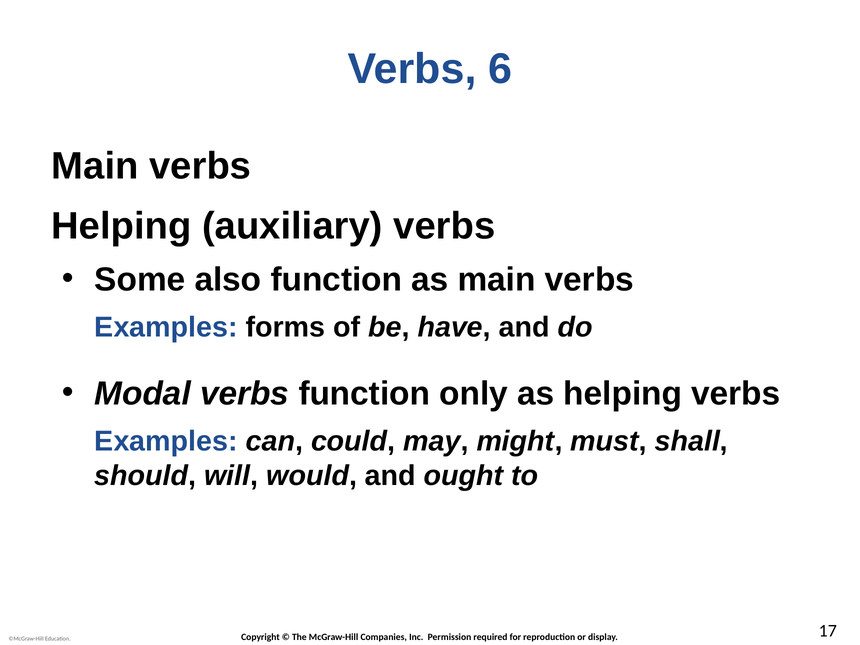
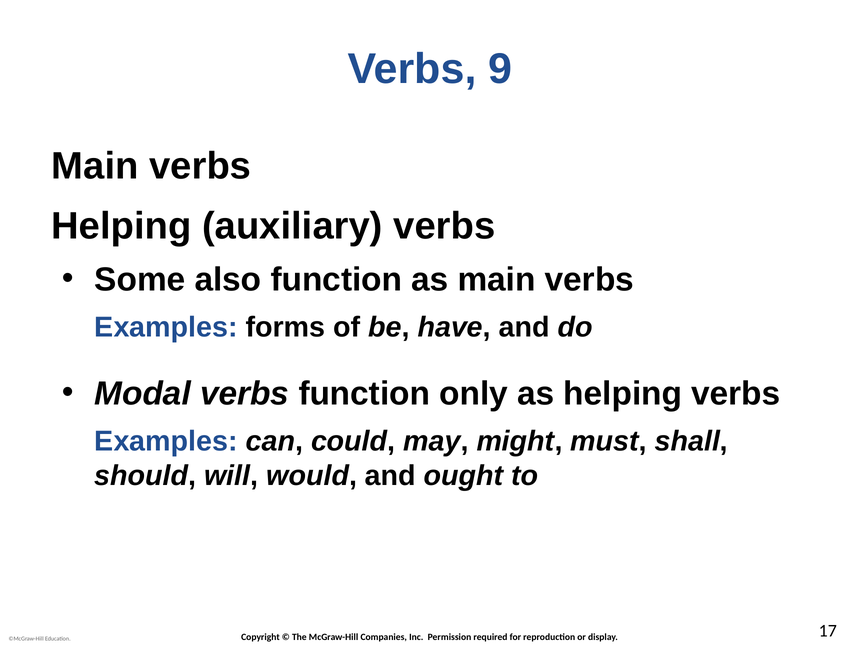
6: 6 -> 9 (500, 69)
